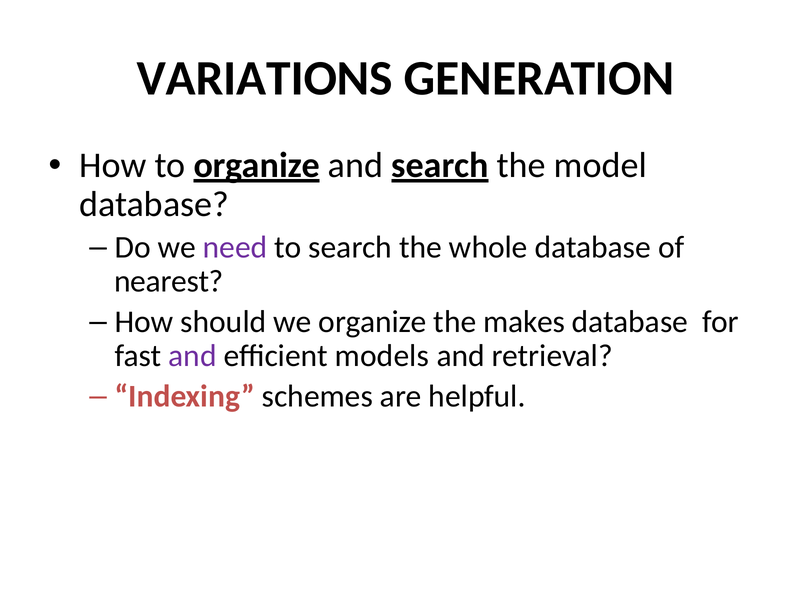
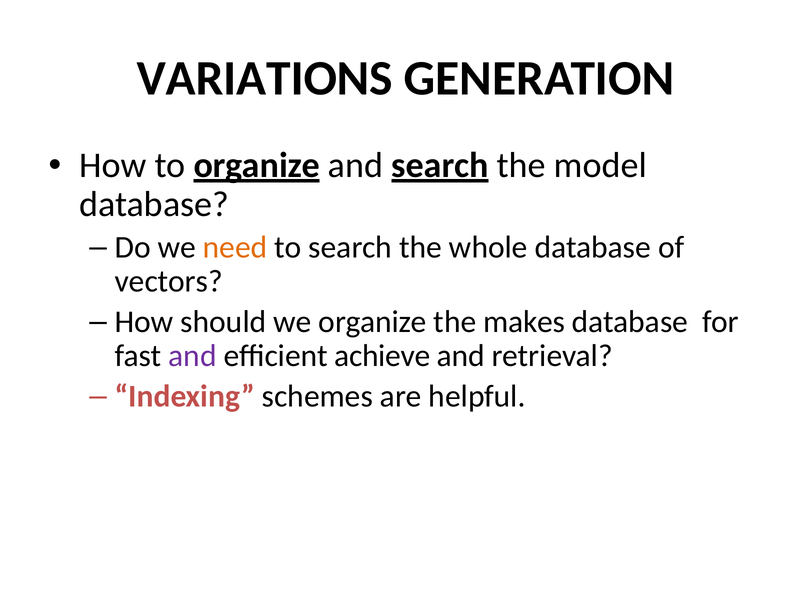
need colour: purple -> orange (235, 247)
nearest: nearest -> vectors (169, 281)
models: models -> achieve (382, 356)
